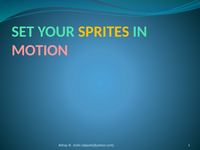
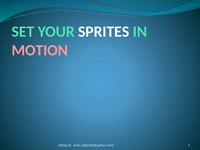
SPRITES colour: yellow -> white (104, 32)
